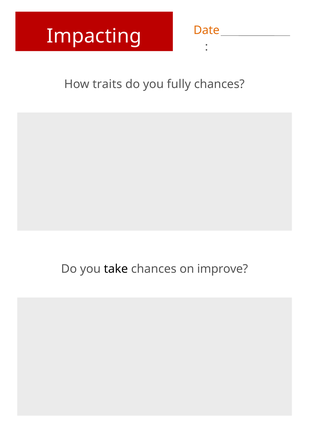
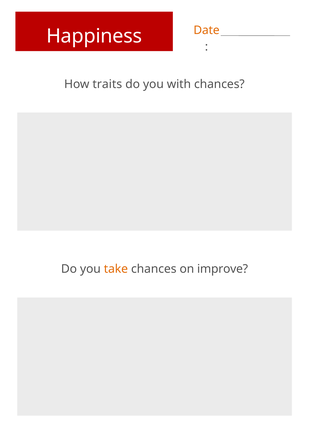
Impacting: Impacting -> Happiness (94, 36)
fully: fully -> with (179, 84)
take colour: black -> orange (116, 269)
